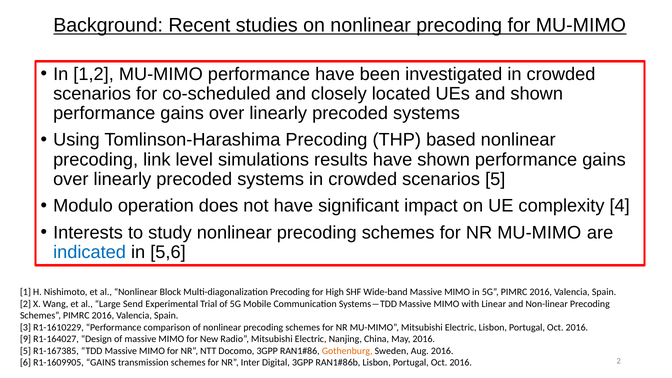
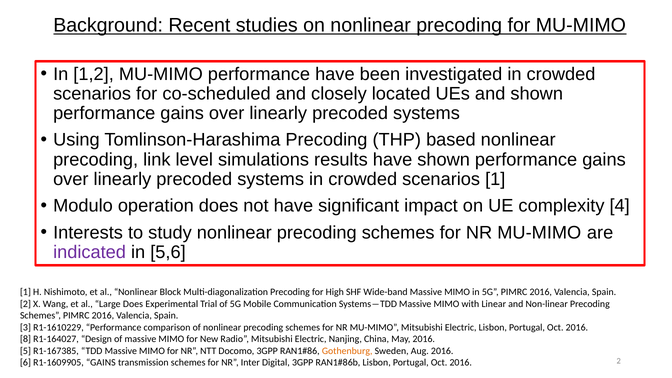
scenarios 5: 5 -> 1 (495, 179)
indicated colour: blue -> purple (90, 252)
Large Send: Send -> Does (133, 304)
9: 9 -> 8 (25, 339)
